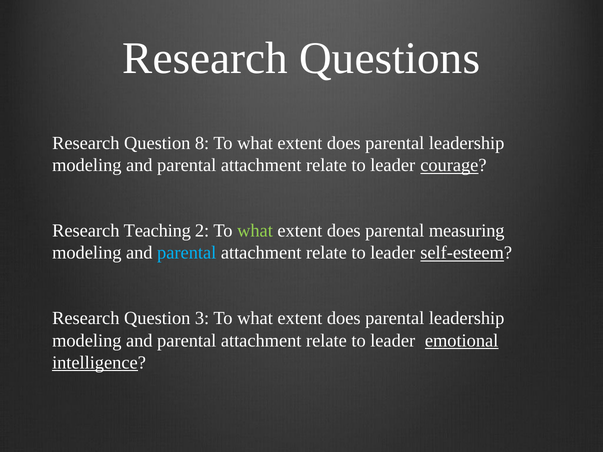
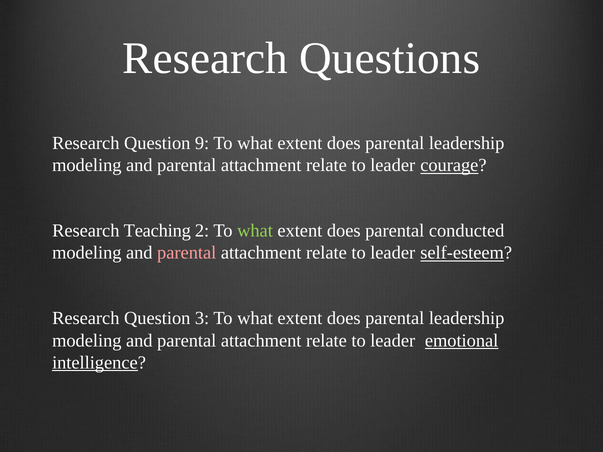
8: 8 -> 9 (202, 143)
measuring: measuring -> conducted (467, 231)
parental colour: light blue -> pink (187, 253)
